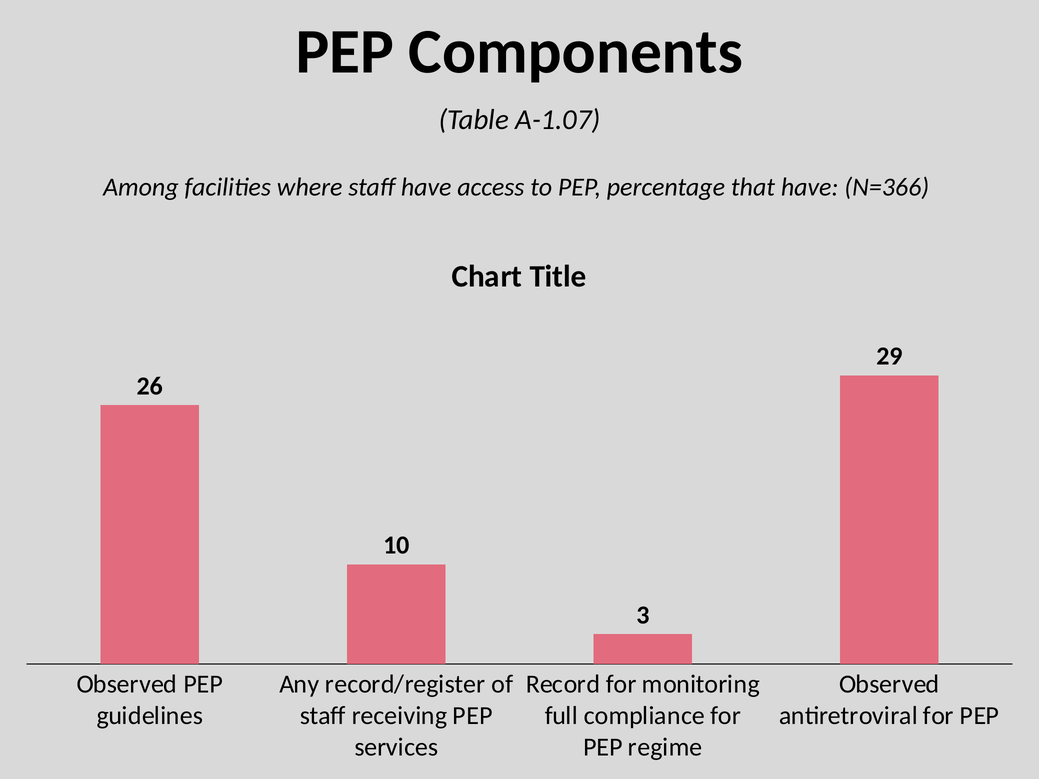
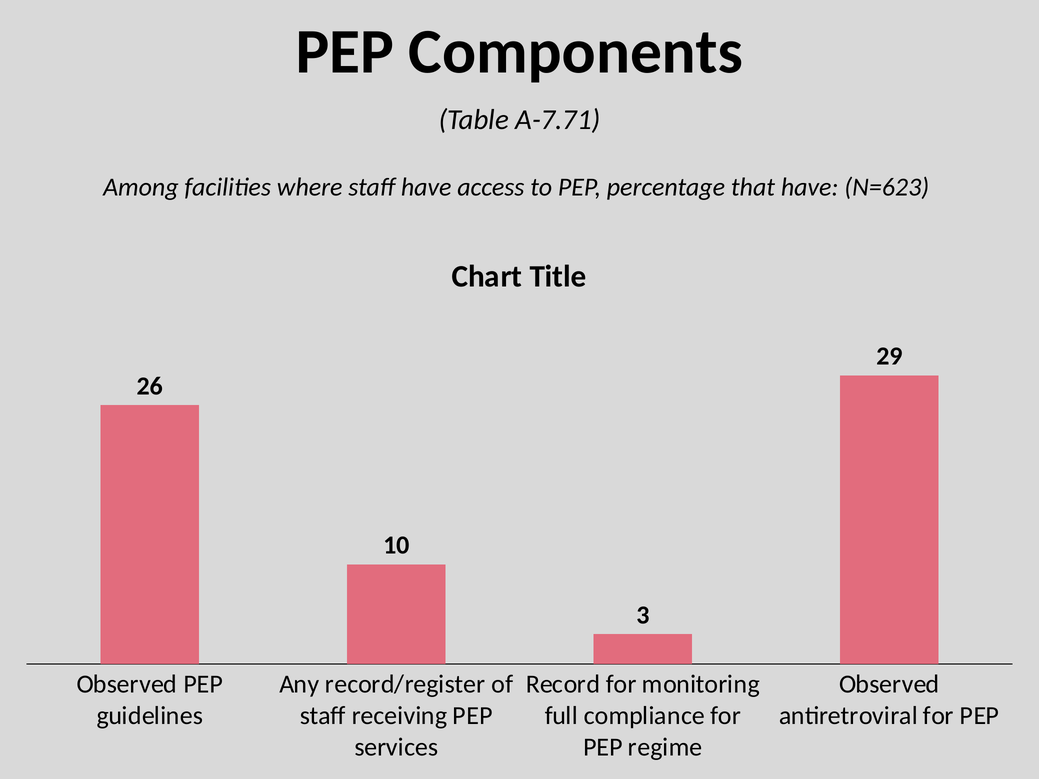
A-1.07: A-1.07 -> A-7.71 (558, 120)
N=366: N=366 -> N=623 (887, 187)
